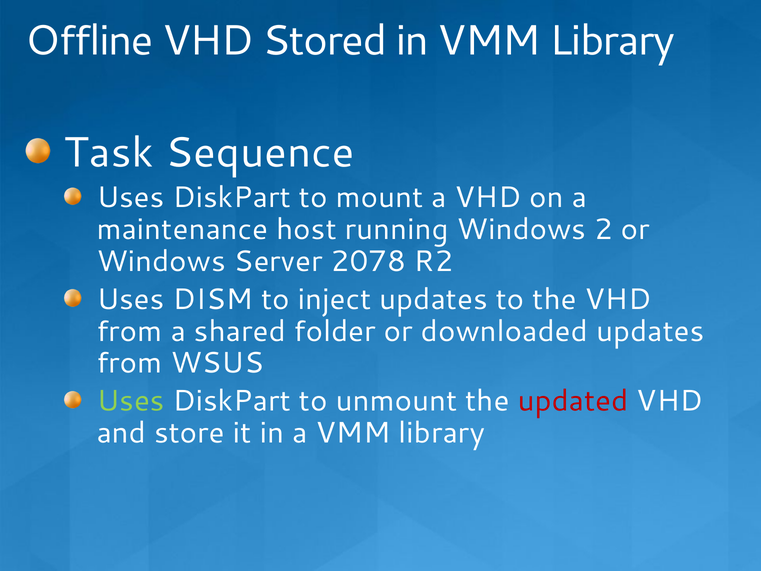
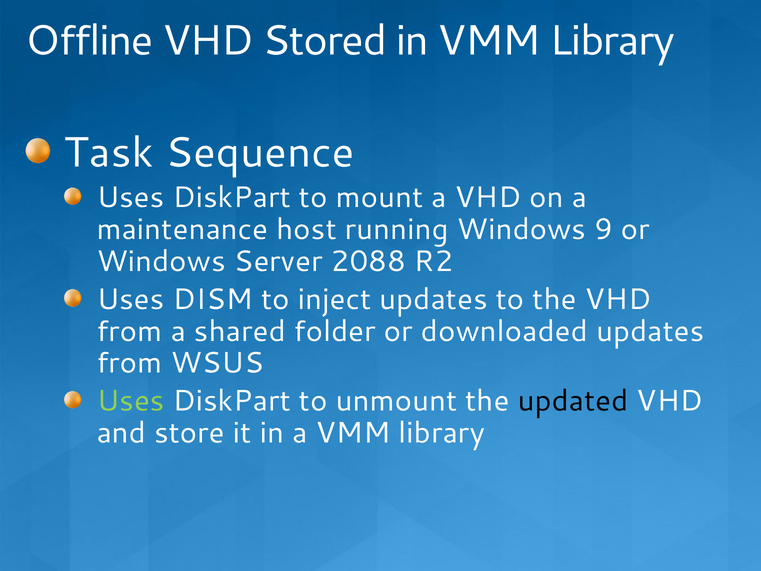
2: 2 -> 9 (604, 229)
2078: 2078 -> 2088 (368, 261)
updated colour: red -> black (573, 401)
